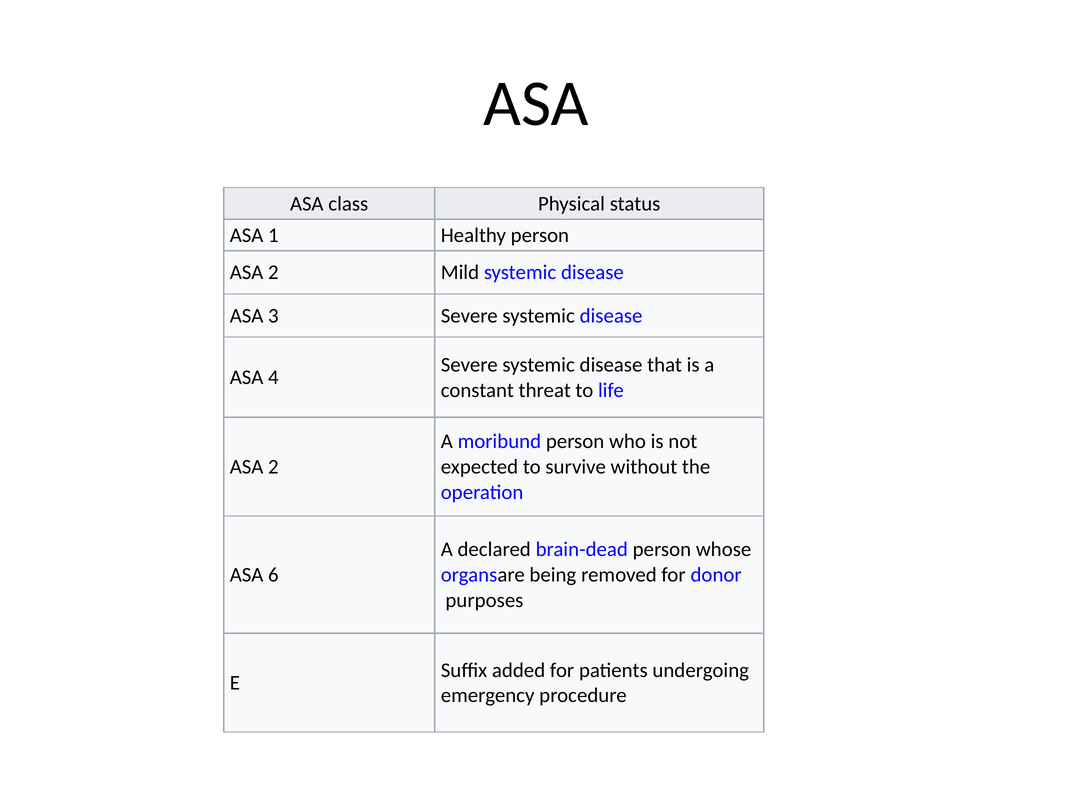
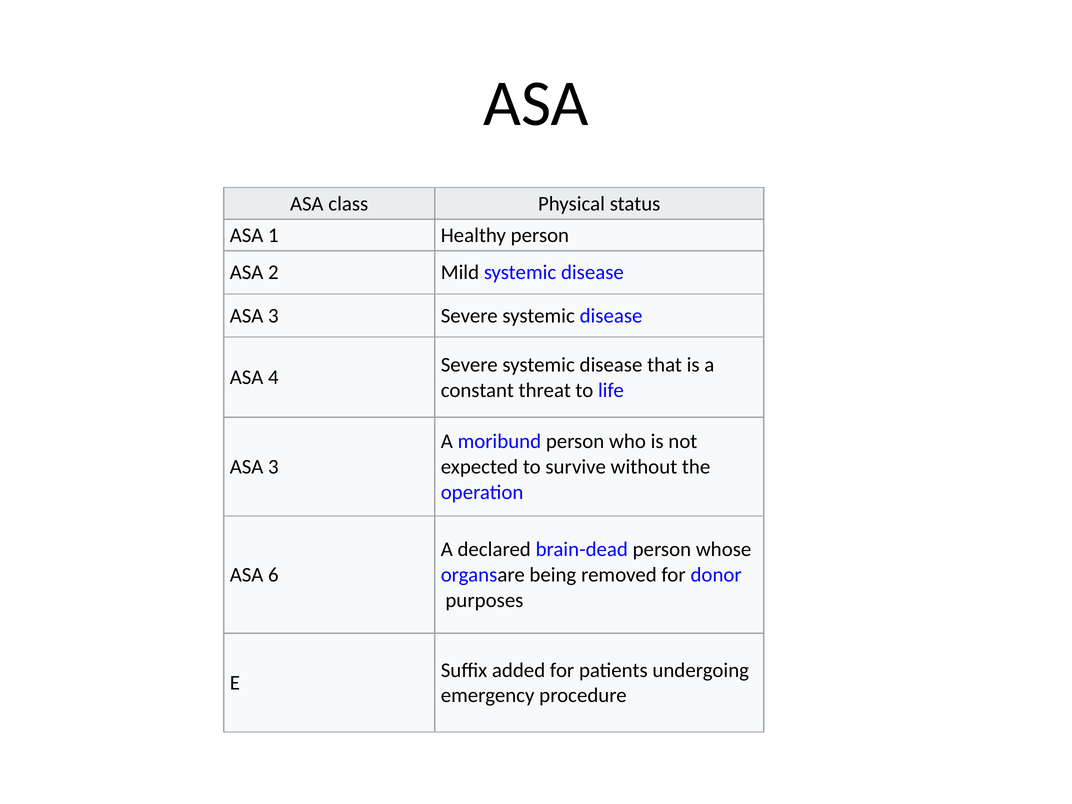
2: 2 -> 3 (273, 467)
